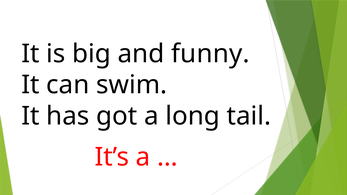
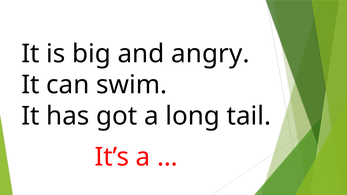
funny: funny -> angry (210, 54)
